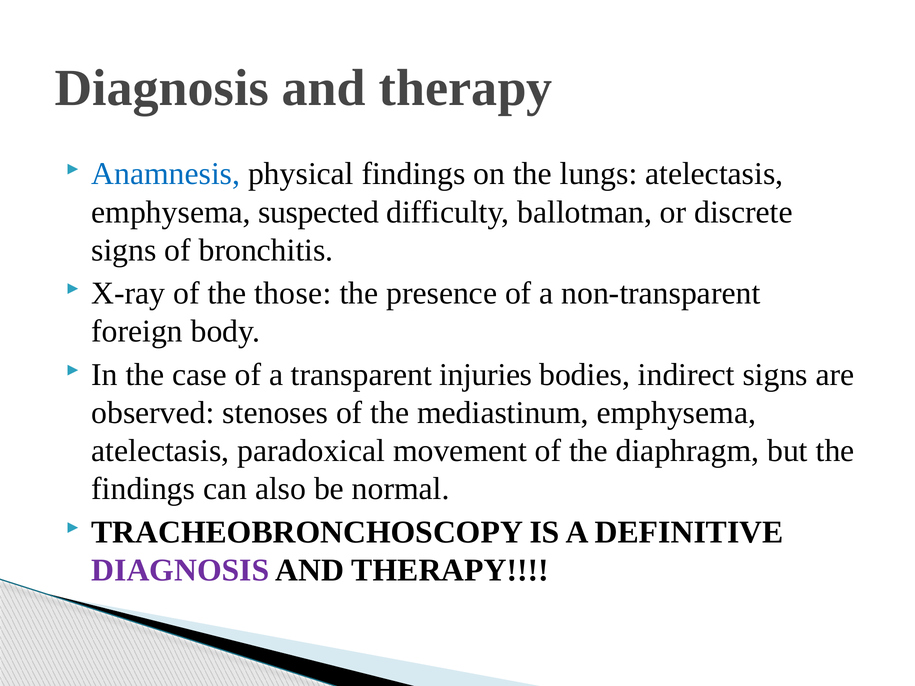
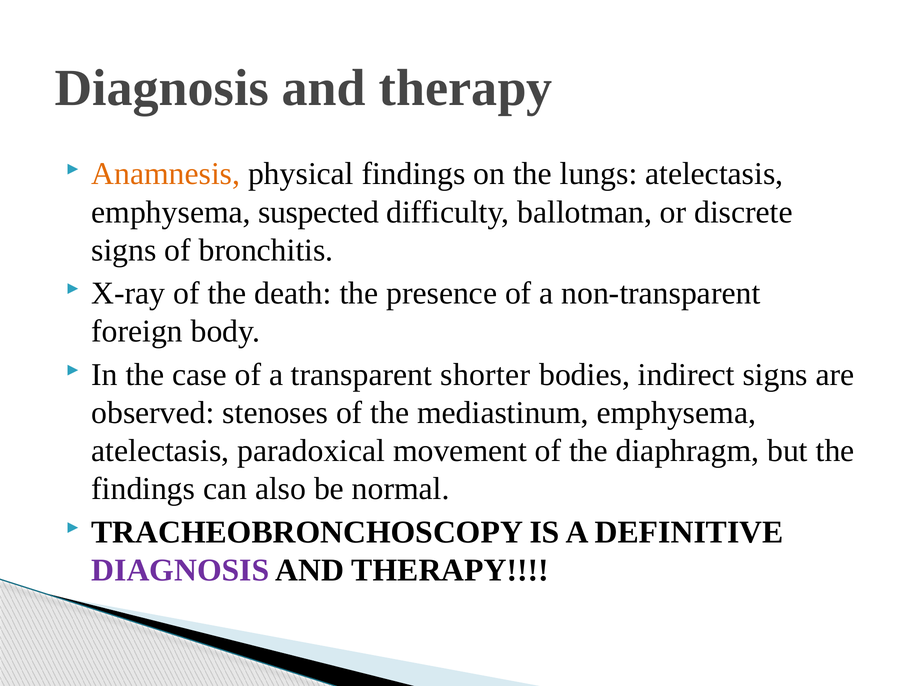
Anamnesis colour: blue -> orange (166, 174)
those: those -> death (293, 293)
injuries: injuries -> shorter (485, 375)
